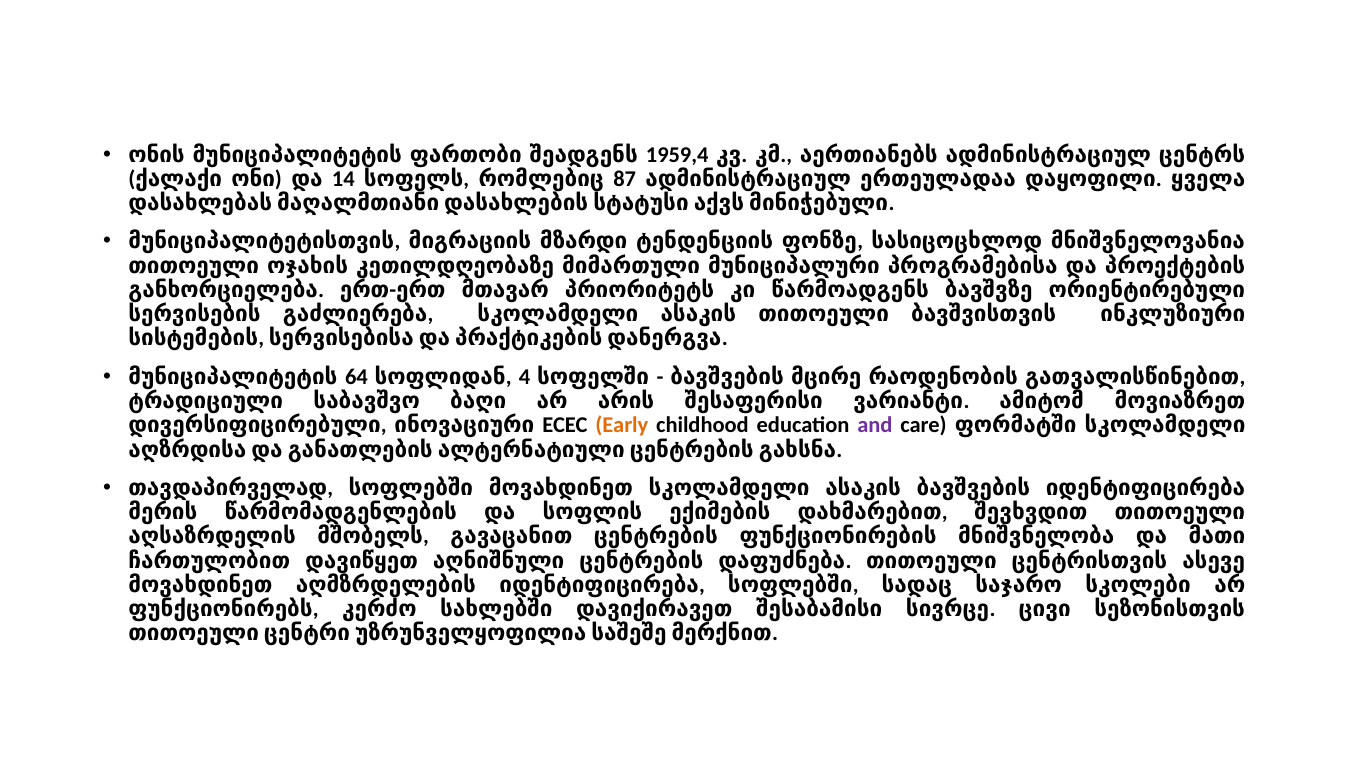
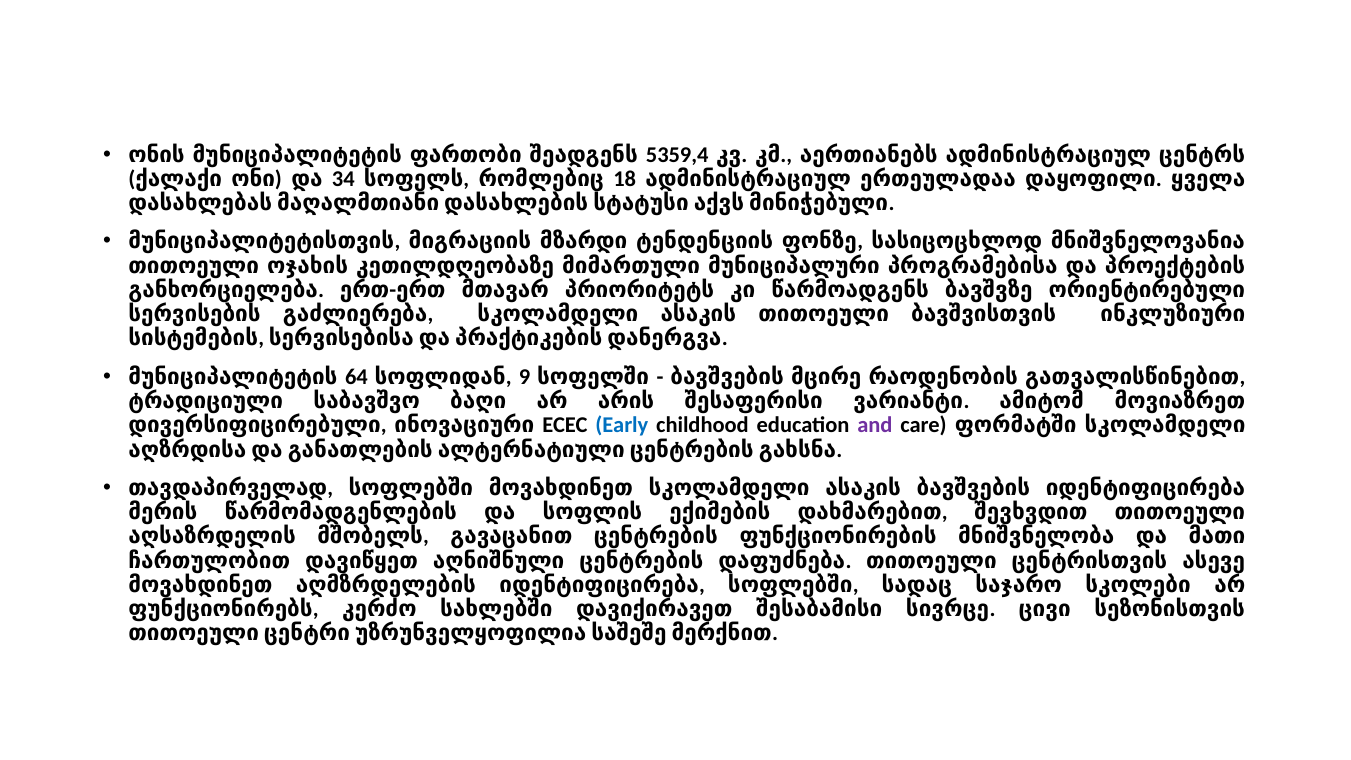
1959,4: 1959,4 -> 5359,4 (677, 155)
14: 14 -> 34 (343, 179)
87: 87 -> 18 (625, 179)
4: 4 -> 9 (525, 377)
Early colour: orange -> blue (622, 425)
